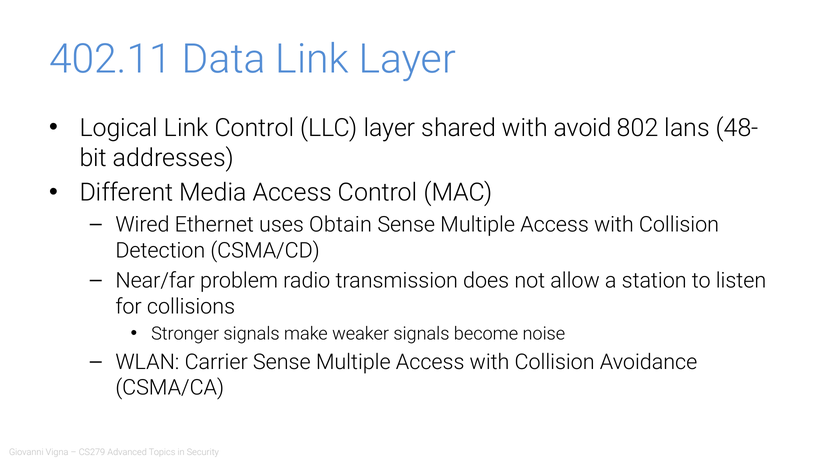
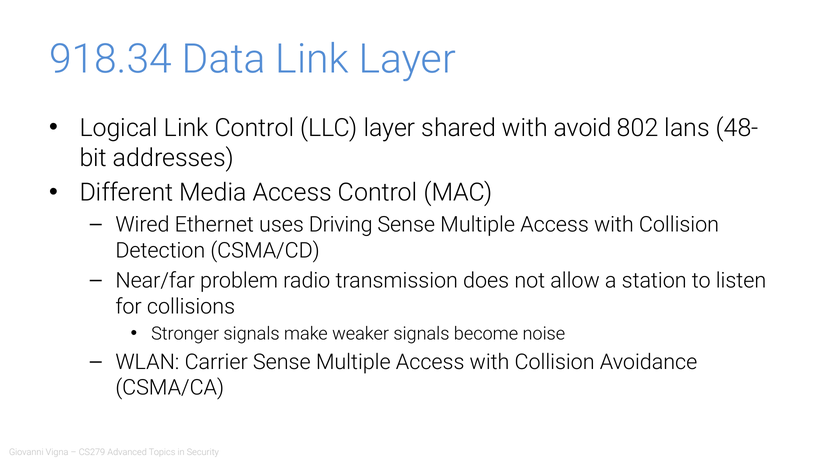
402.11: 402.11 -> 918.34 (110, 60)
Obtain: Obtain -> Driving (341, 225)
